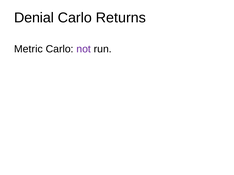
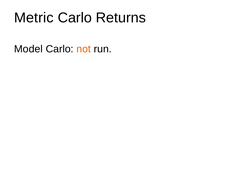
Denial: Denial -> Metric (34, 18)
Metric: Metric -> Model (28, 49)
not colour: purple -> orange (84, 49)
